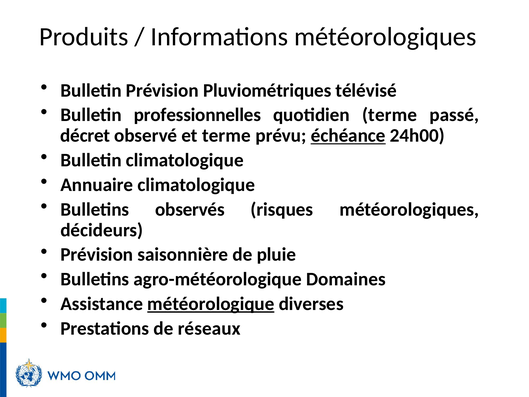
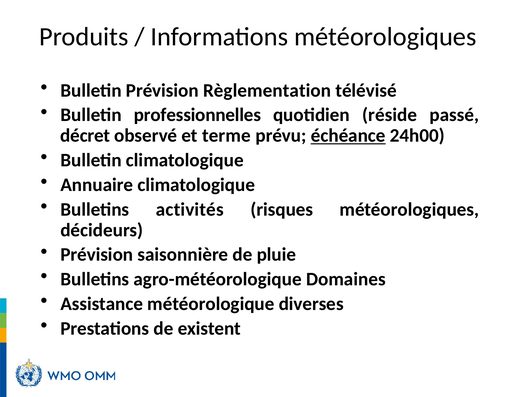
Pluviométriques: Pluviométriques -> Règlementation (267, 90)
quotidien terme: terme -> réside (390, 115)
observés: observés -> activités (190, 209)
météorologique underline: present -> none (211, 304)
réseaux: réseaux -> existent (209, 328)
